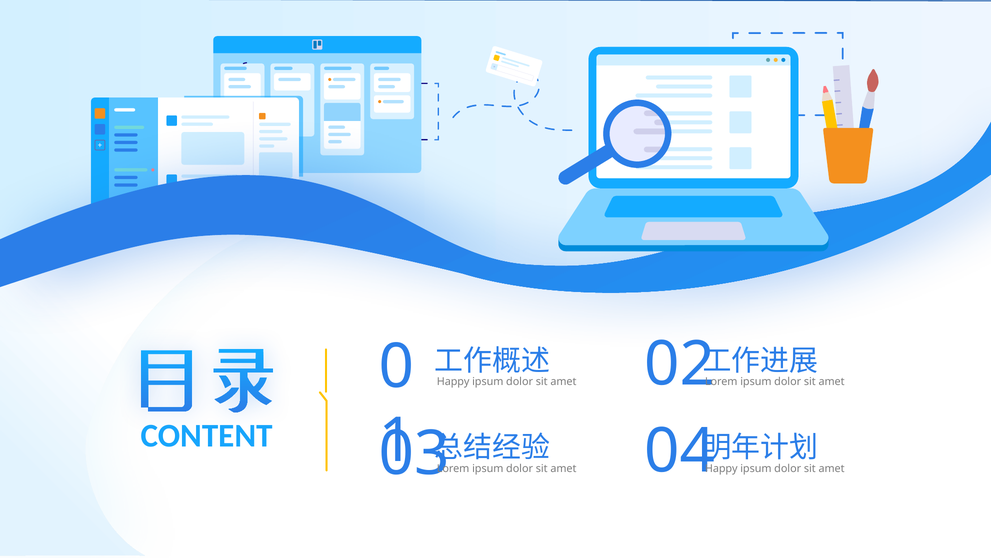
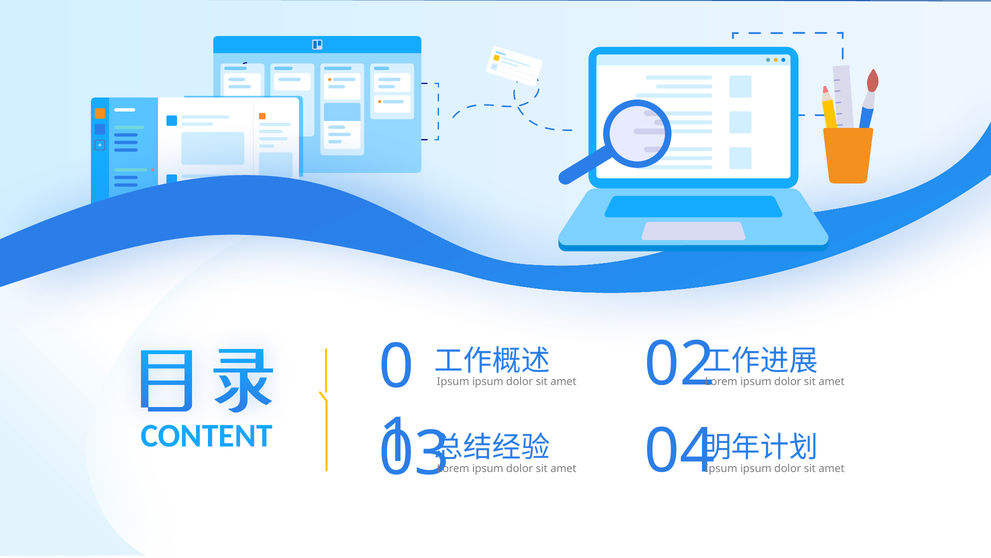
Happy: Happy -> Ipsum (453, 381)
Happy: Happy -> Ipsum (721, 468)
